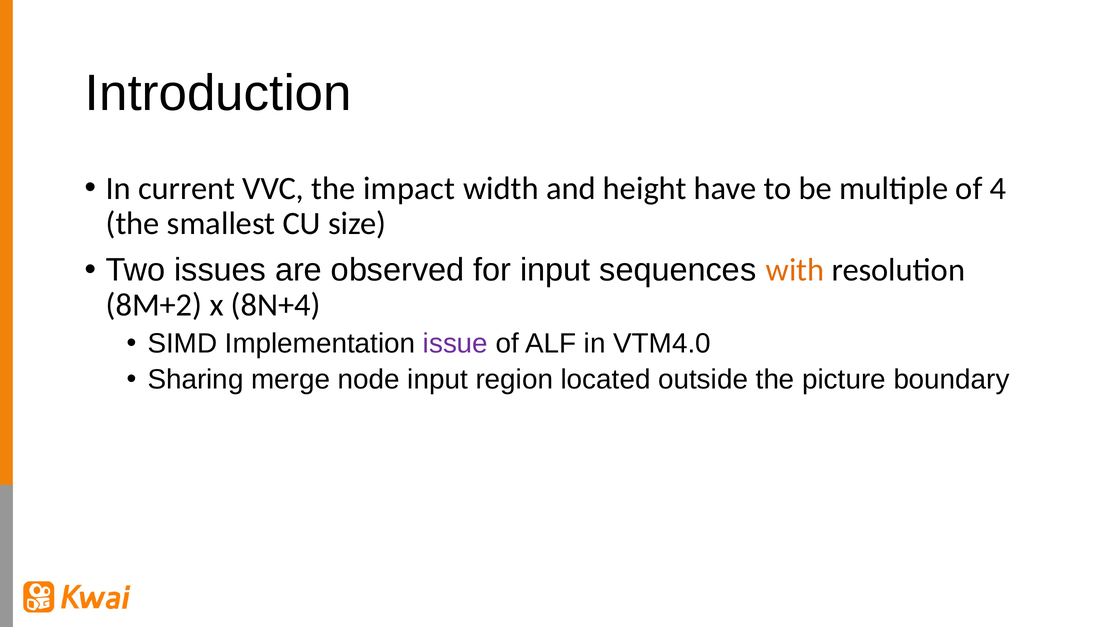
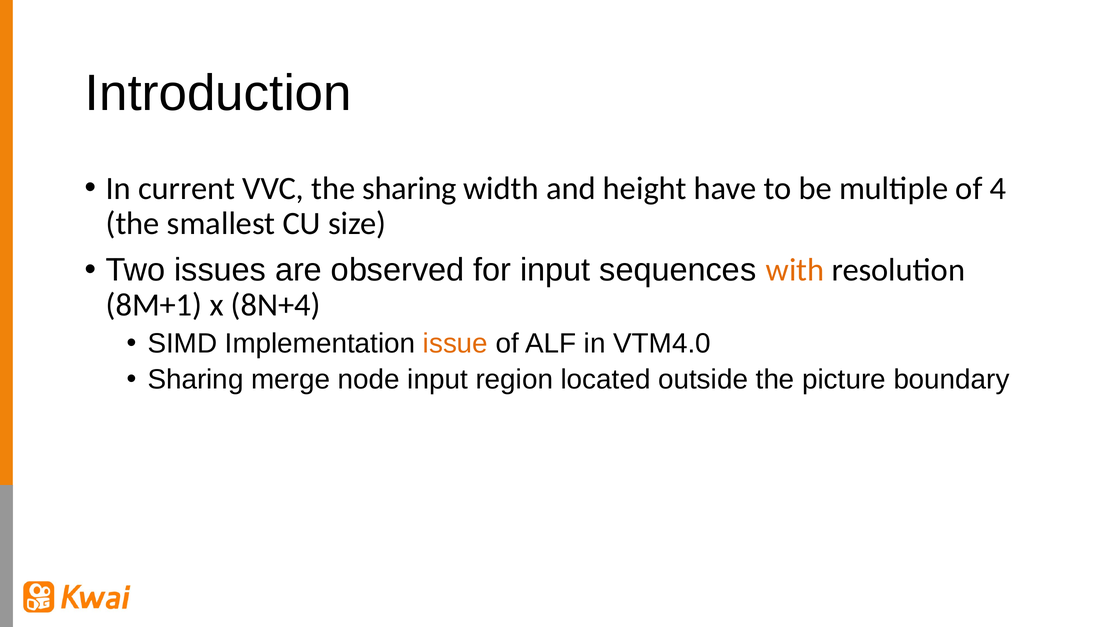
the impact: impact -> sharing (409, 188)
8M+2: 8M+2 -> 8M+1 (154, 305)
issue colour: purple -> orange (455, 343)
